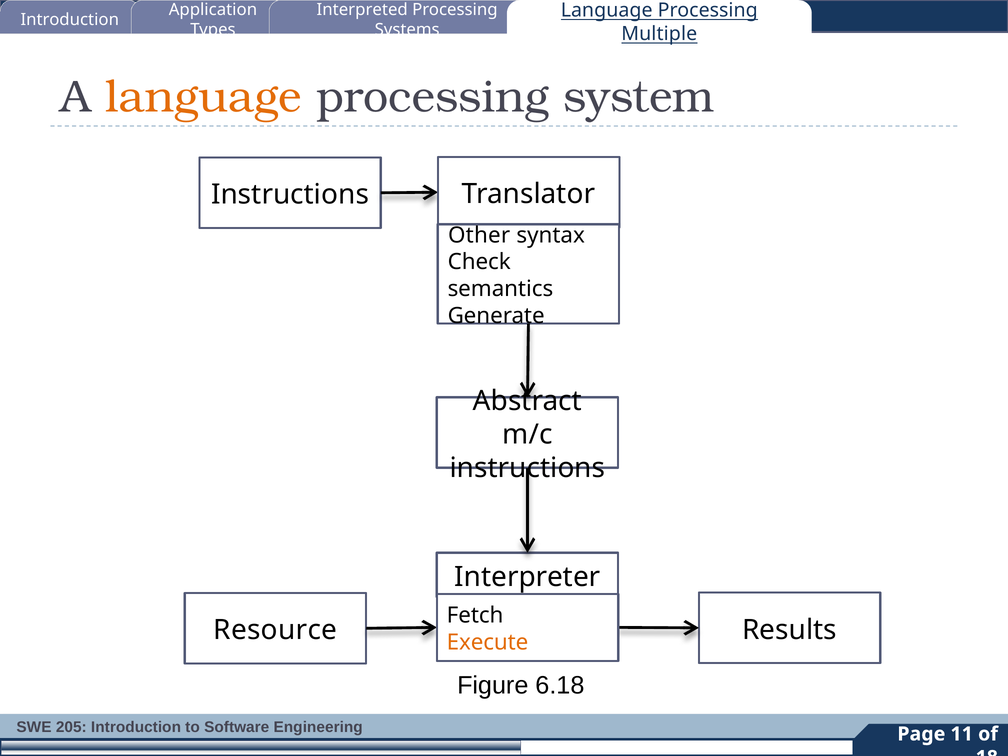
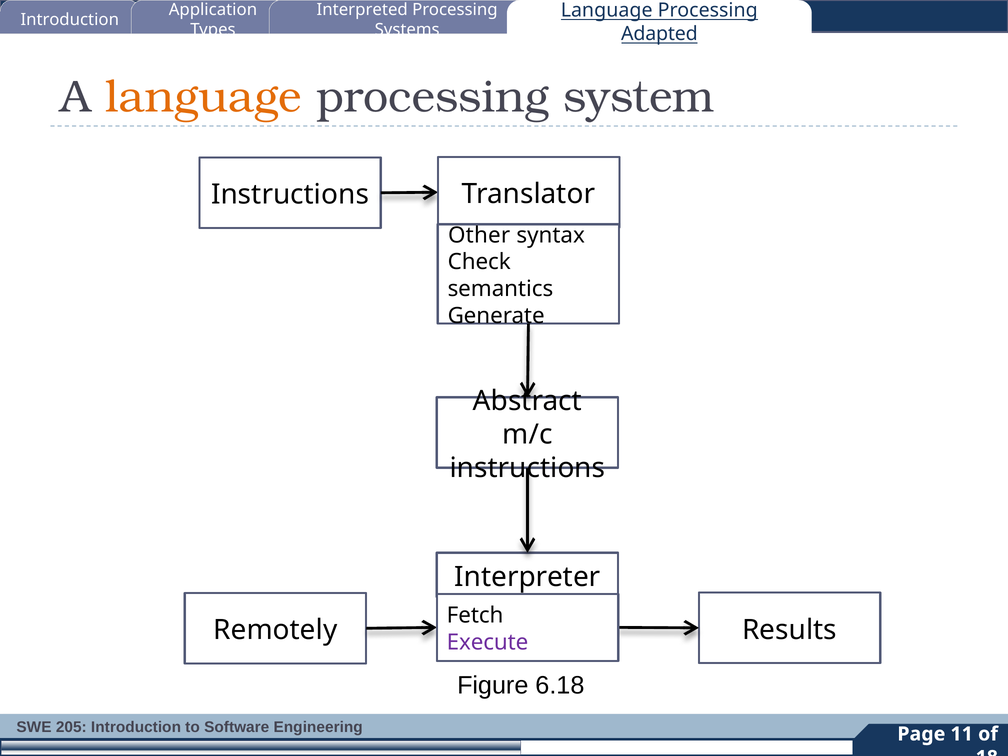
Multiple: Multiple -> Adapted (659, 34)
Resource: Resource -> Remotely (275, 630)
Execute colour: orange -> purple (488, 642)
